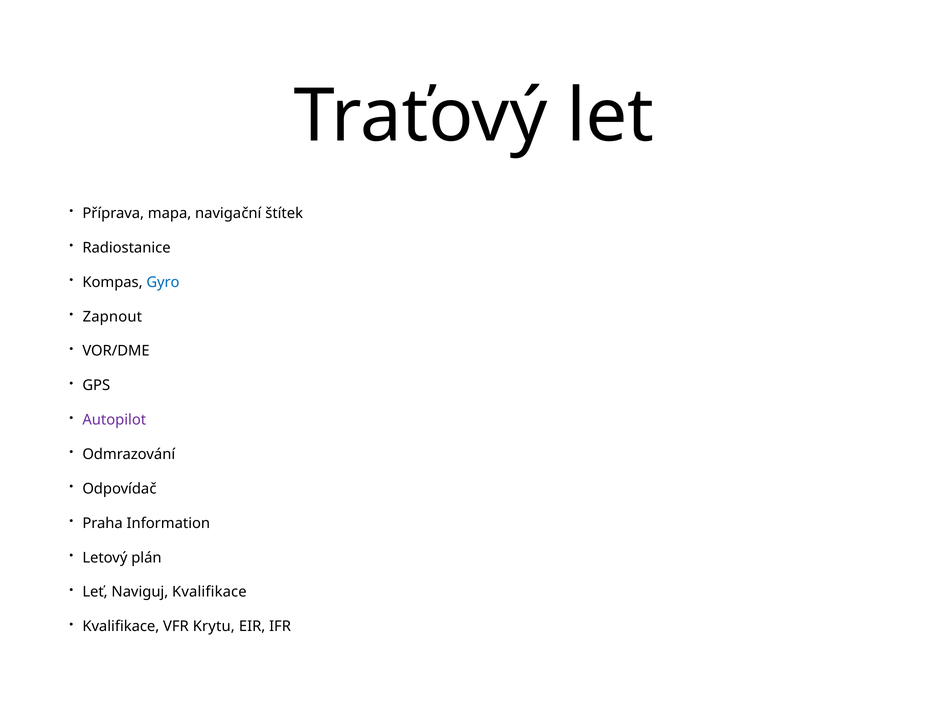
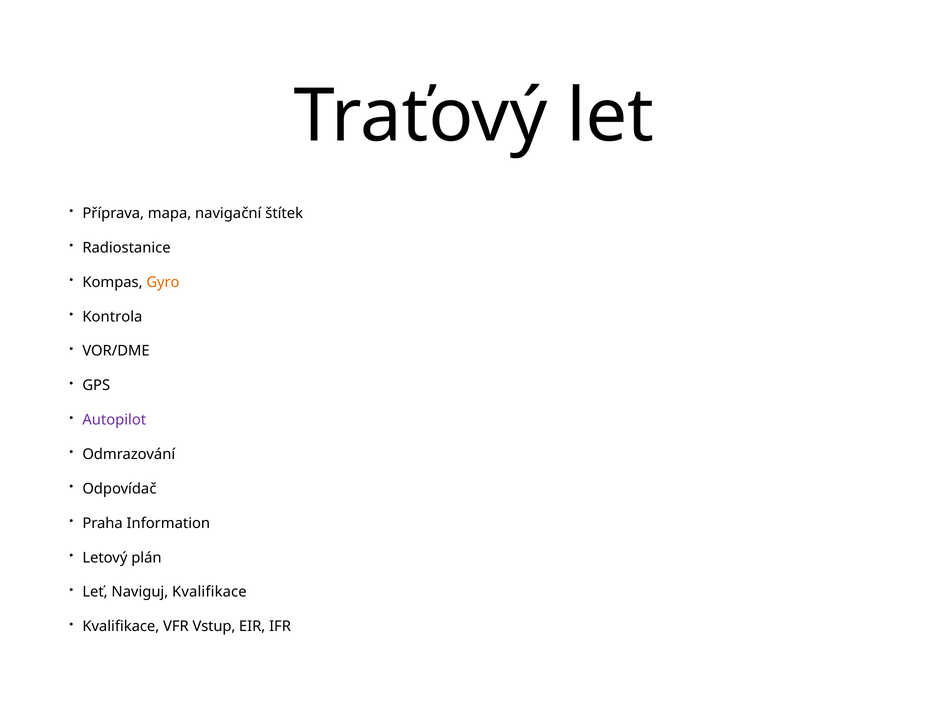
Gyro colour: blue -> orange (163, 282)
Zapnout: Zapnout -> Kontrola (112, 317)
Krytu: Krytu -> Vstup (214, 627)
